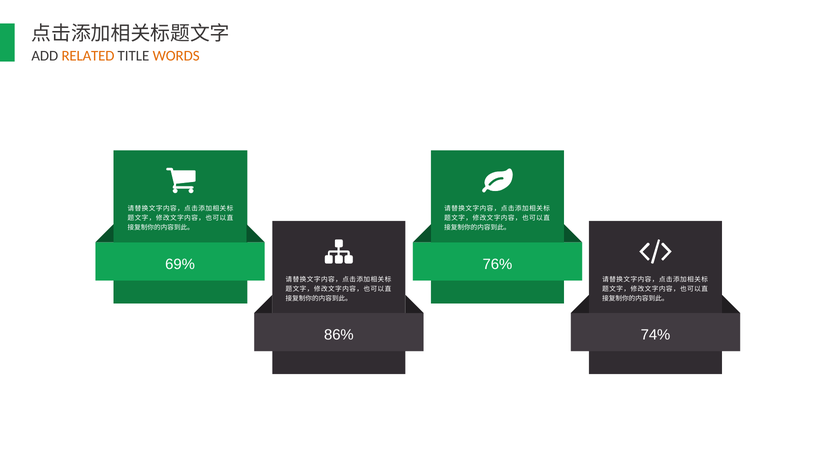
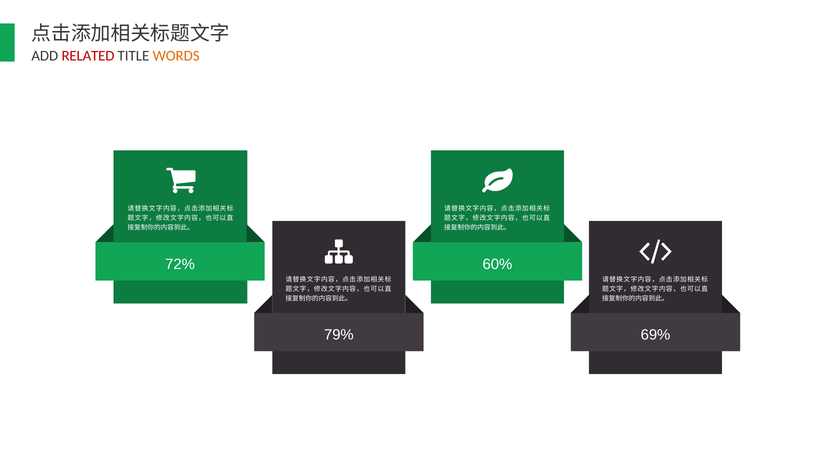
RELATED colour: orange -> red (88, 56)
69%: 69% -> 72% (180, 264)
76%: 76% -> 60% (497, 264)
86%: 86% -> 79% (339, 335)
74%: 74% -> 69% (655, 335)
